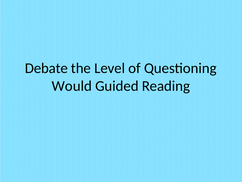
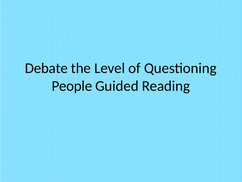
Would: Would -> People (72, 86)
